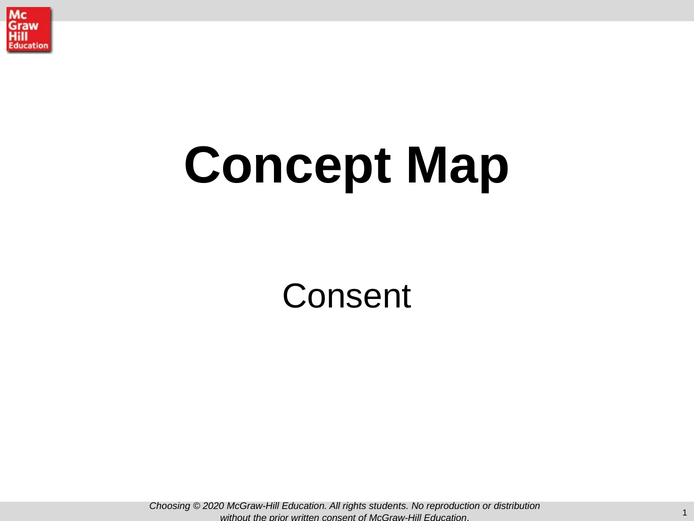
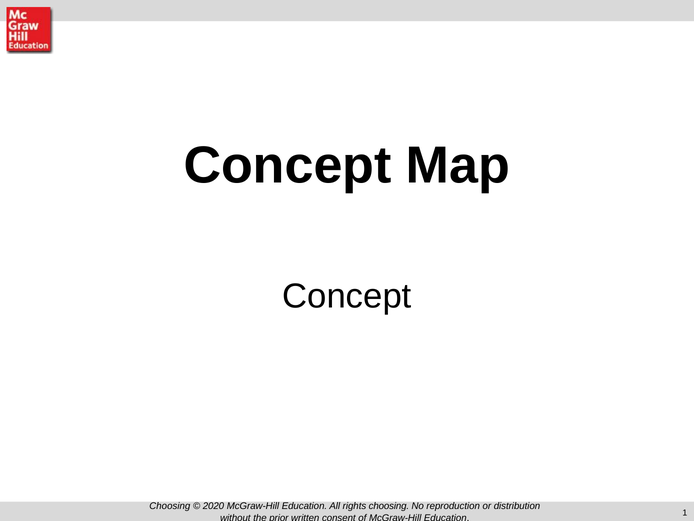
Consent: Consent -> Concept (347, 296)
rights students: students -> choosing (389, 506)
